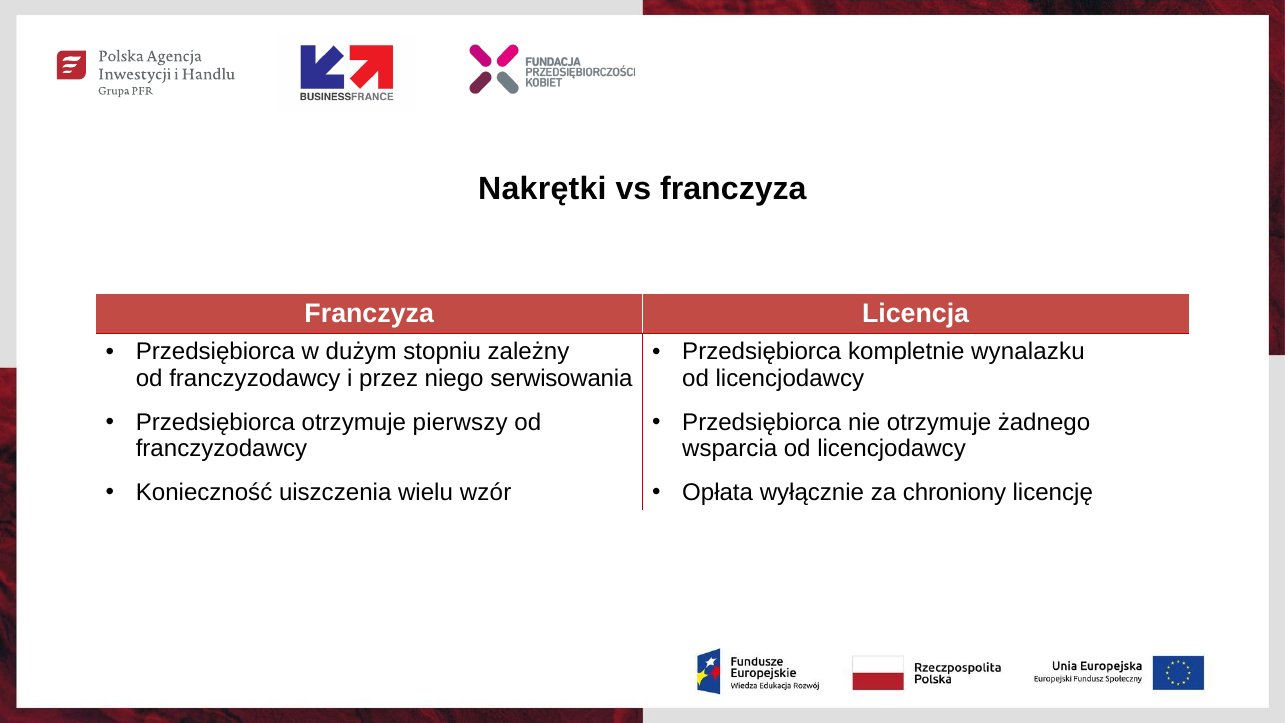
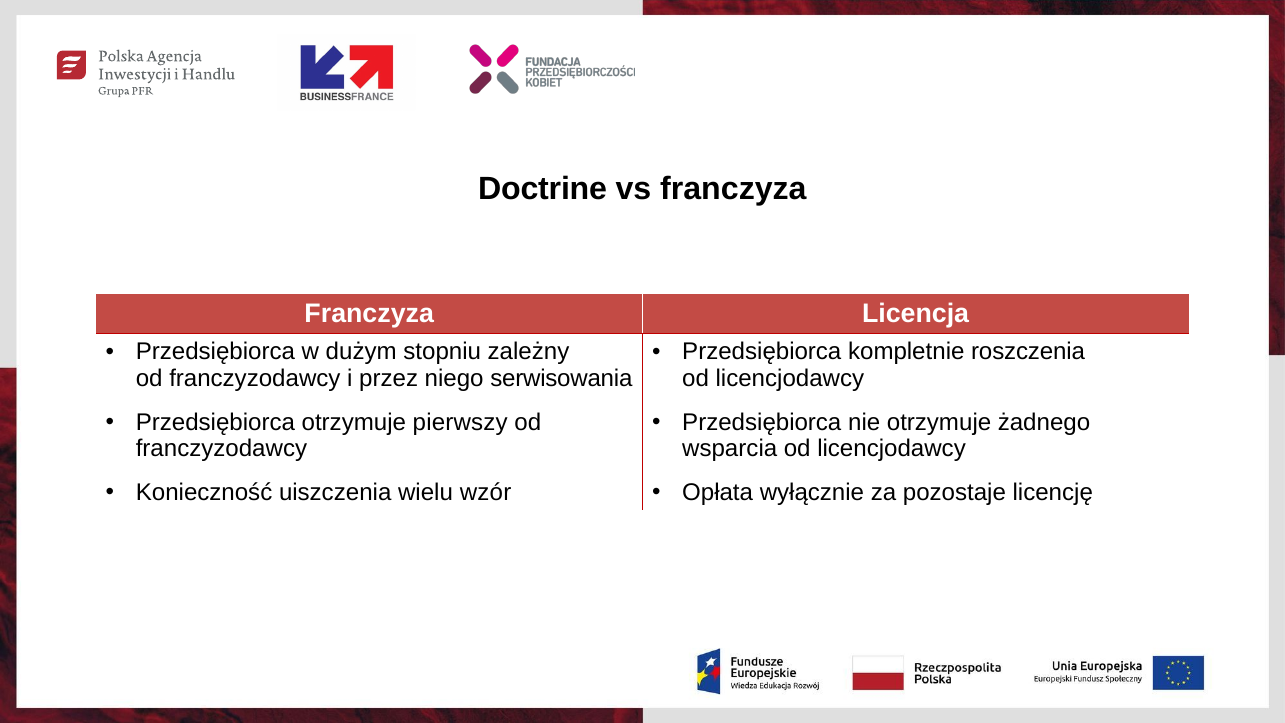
Nakrętki: Nakrętki -> Doctrine (543, 189)
wynalazku: wynalazku -> roszczenia (1028, 352)
chroniony: chroniony -> pozostaje (954, 492)
